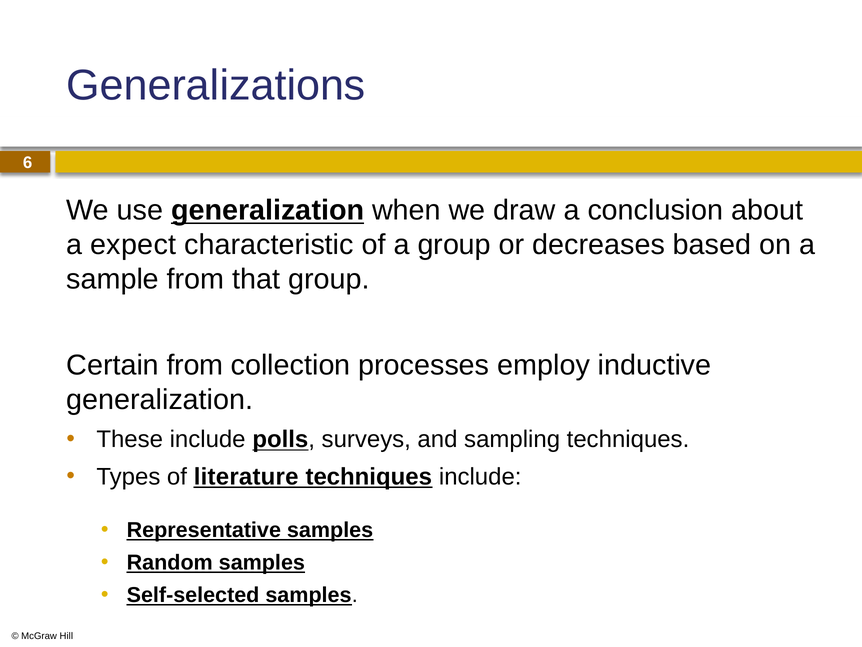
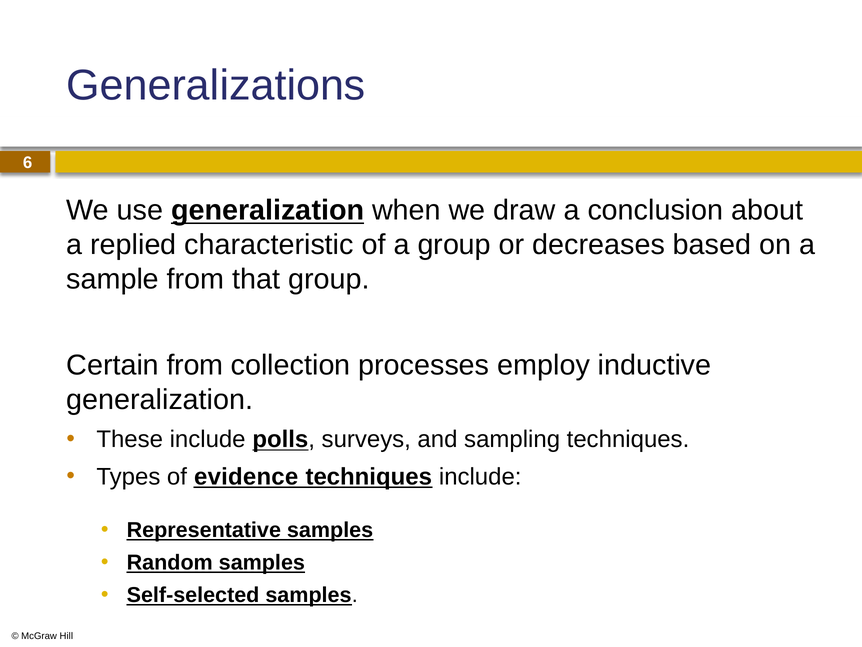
expect: expect -> replied (133, 245)
literature: literature -> evidence (246, 476)
